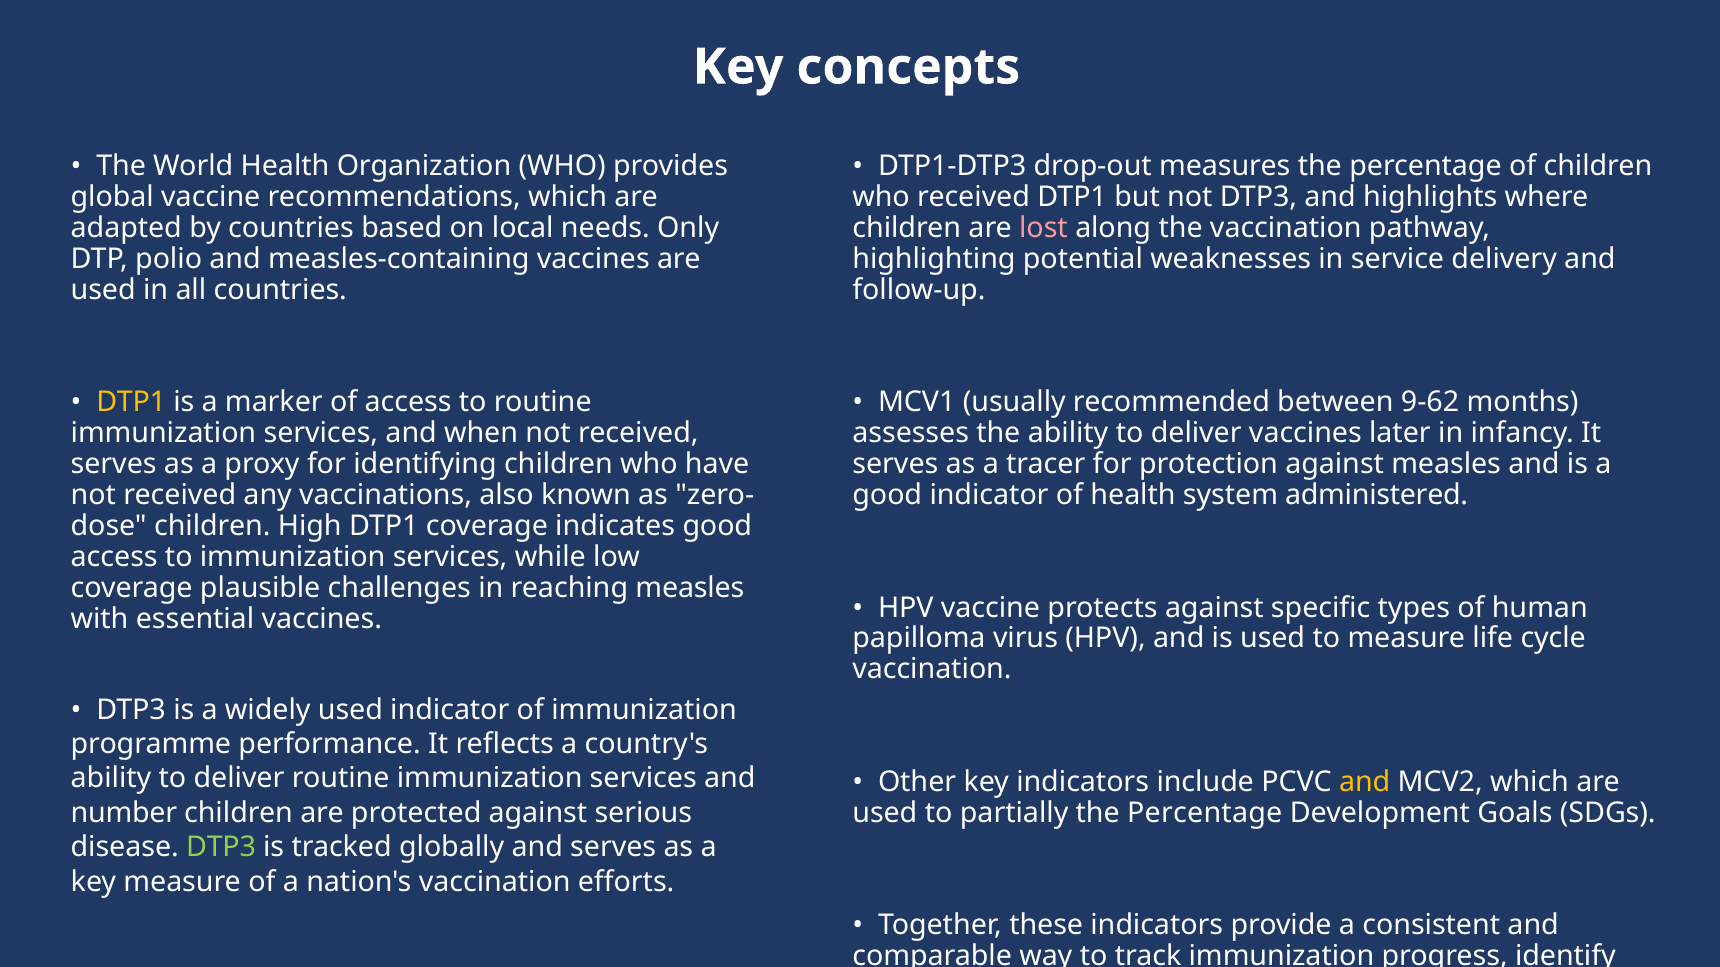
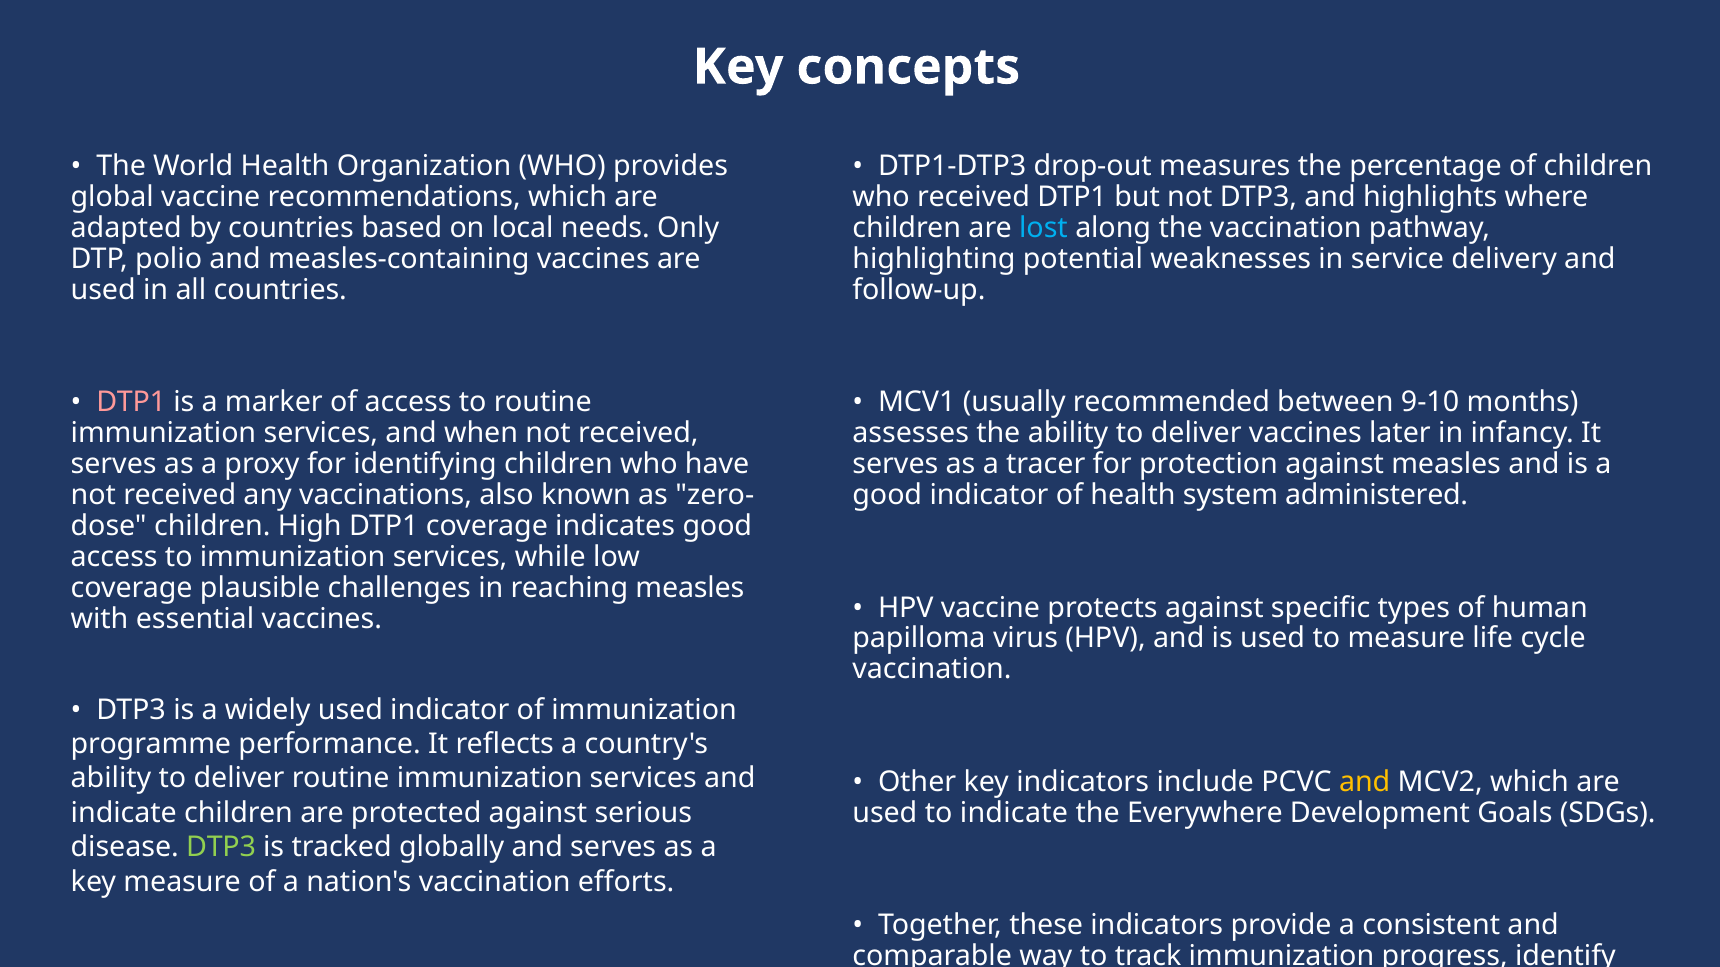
lost colour: pink -> light blue (1043, 228)
DTP1 colour: yellow -> pink (131, 402)
9-62: 9-62 -> 9-10 (1430, 402)
number: number -> indicate (124, 813)
to partially: partially -> indicate (1014, 813)
Percentage: Percentage -> Everywhere (1205, 813)
